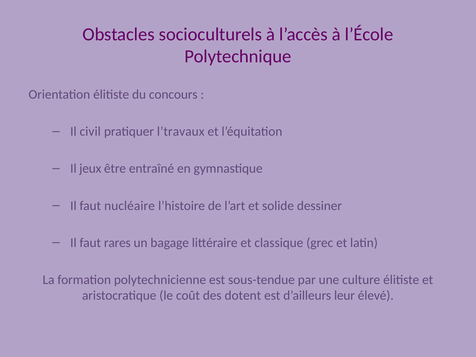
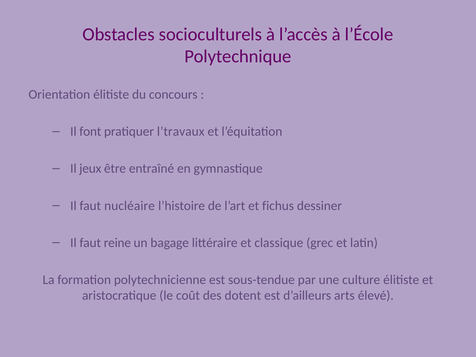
civil: civil -> font (90, 132)
solide: solide -> fichus (278, 206)
rares: rares -> reine (117, 243)
leur: leur -> arts (344, 296)
